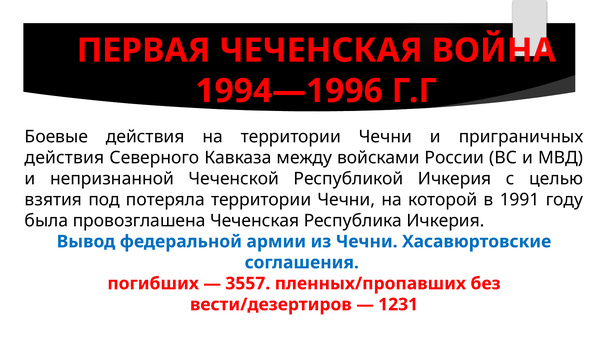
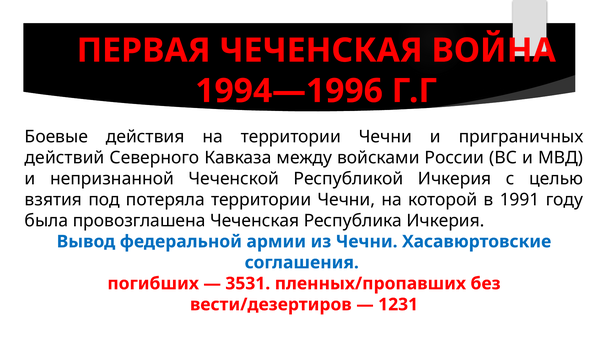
действия: действия -> действий (65, 158)
3557: 3557 -> 3531 (248, 283)
